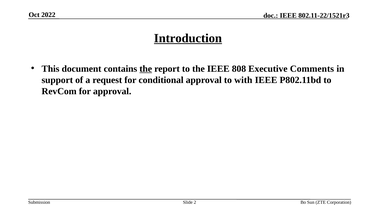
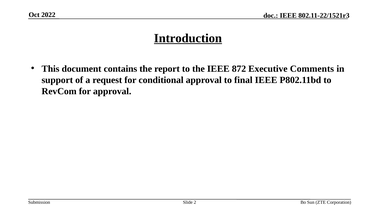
the underline: present -> none (146, 69)
808: 808 -> 872 (239, 69)
with: with -> final (243, 80)
